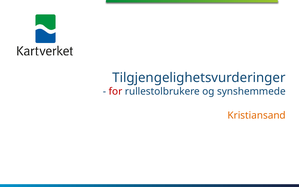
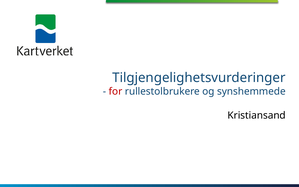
Kristiansand colour: orange -> black (257, 115)
